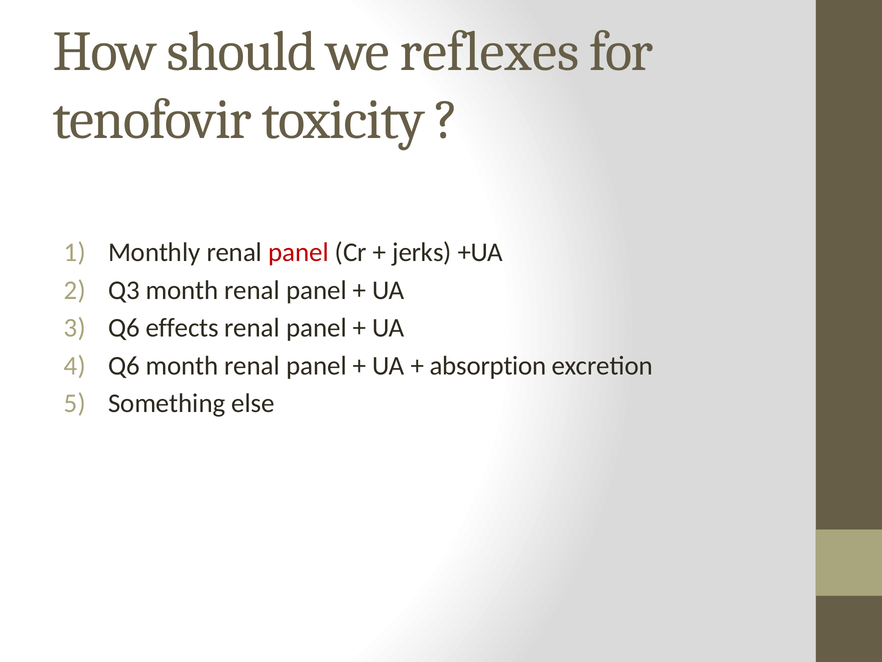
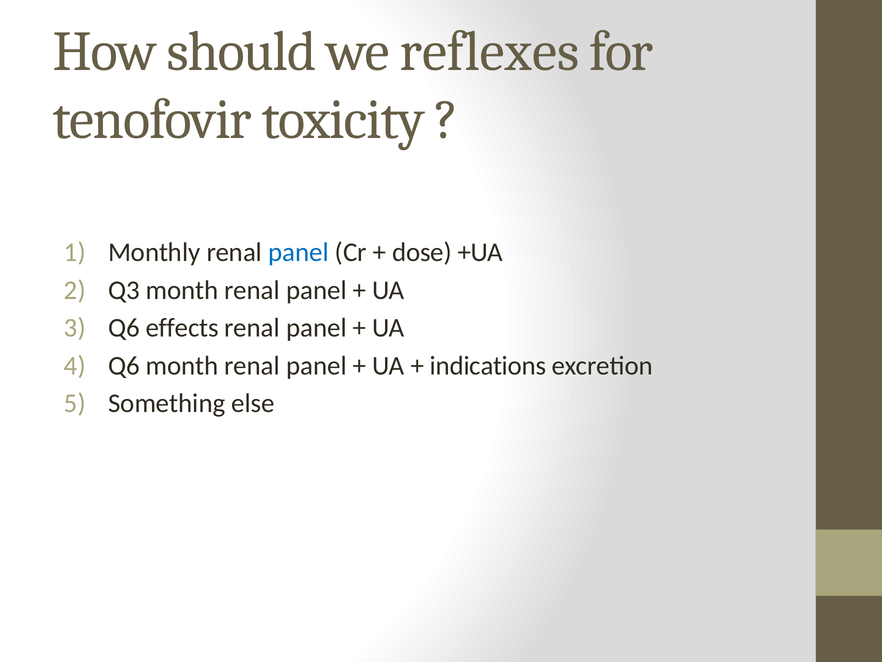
panel colour: red -> blue (298, 252)
jerks: jerks -> dose (422, 252)
absorption: absorption -> indications (488, 365)
